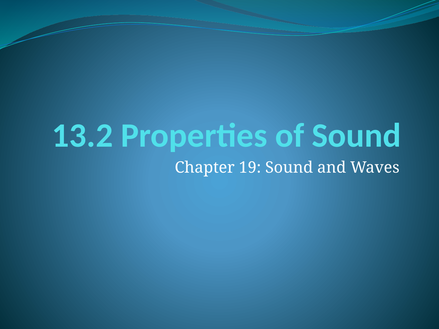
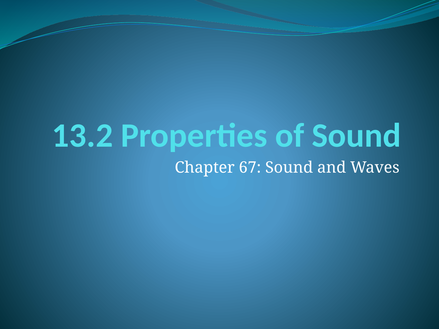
19: 19 -> 67 (250, 168)
